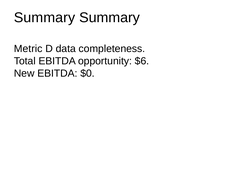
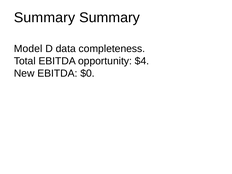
Metric: Metric -> Model (28, 49)
$6: $6 -> $4 (142, 61)
